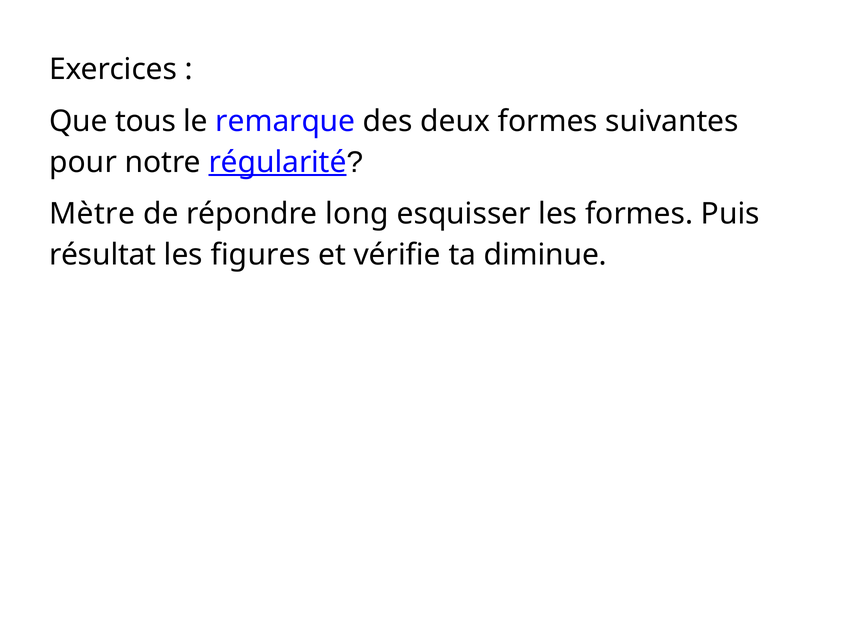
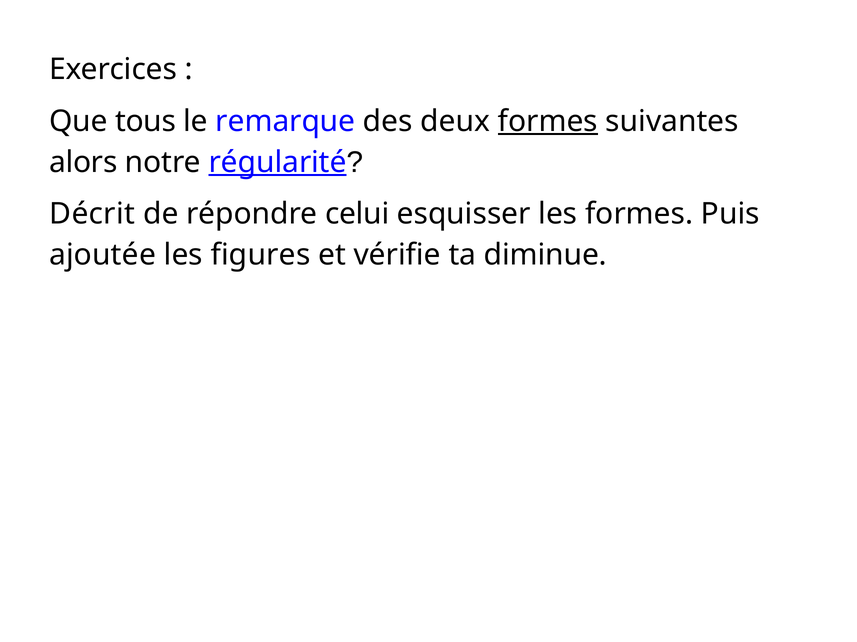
formes underline: none -> present (548, 121)
pour: pour -> alors (83, 162)
Mètre: Mètre -> Décrit (92, 214)
long: long -> celui (357, 214)
résultat: résultat -> ajoutée (102, 255)
